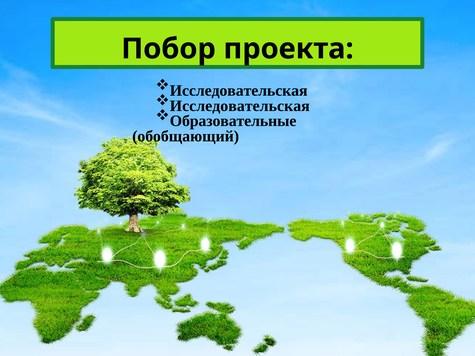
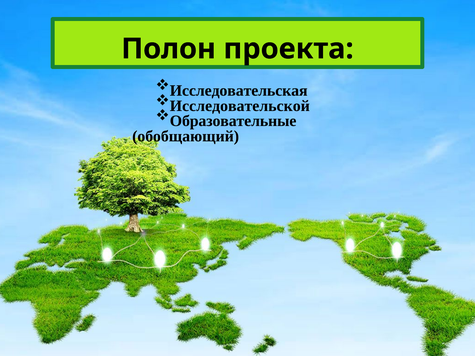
Побор: Побор -> Полон (169, 49)
Исследовательская: Исследовательская -> Исследовательской (240, 106)
